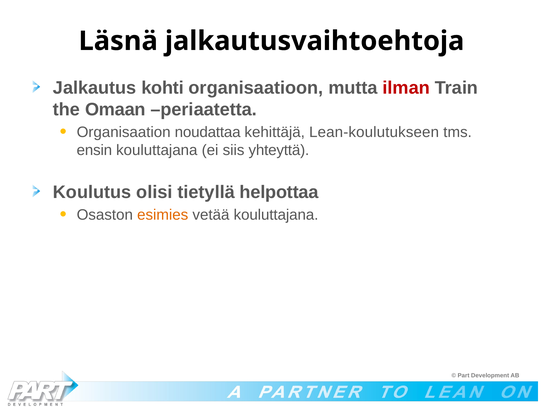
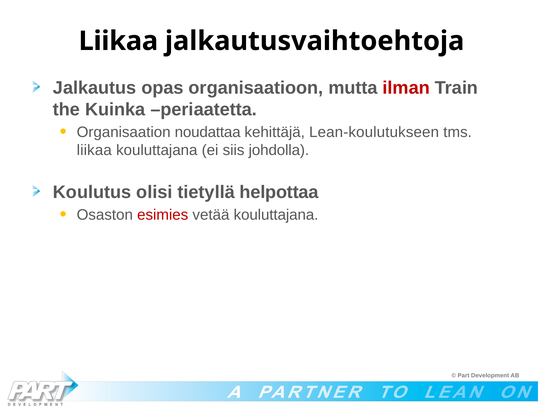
Läsnä: Läsnä -> Liikaa (118, 41)
kohti: kohti -> opas (162, 88)
Omaan: Omaan -> Kuinka (115, 110)
ensin: ensin -> liikaa (94, 150)
yhteyttä: yhteyttä -> johdolla (279, 150)
esimies colour: orange -> red (163, 215)
